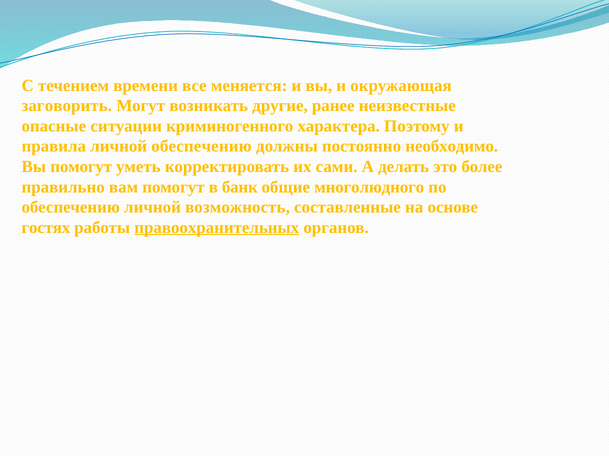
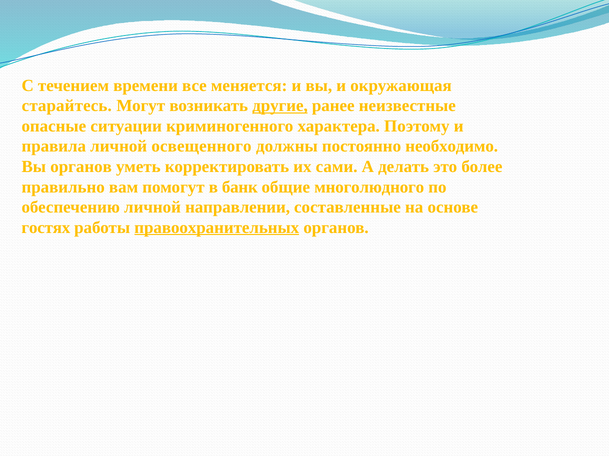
заговорить: заговорить -> старайтесь (67, 106)
другие underline: none -> present (280, 106)
личной обеспечению: обеспечению -> освещенного (201, 147)
Вы помогут: помогут -> органов (81, 167)
возможность: возможность -> направлении (238, 208)
